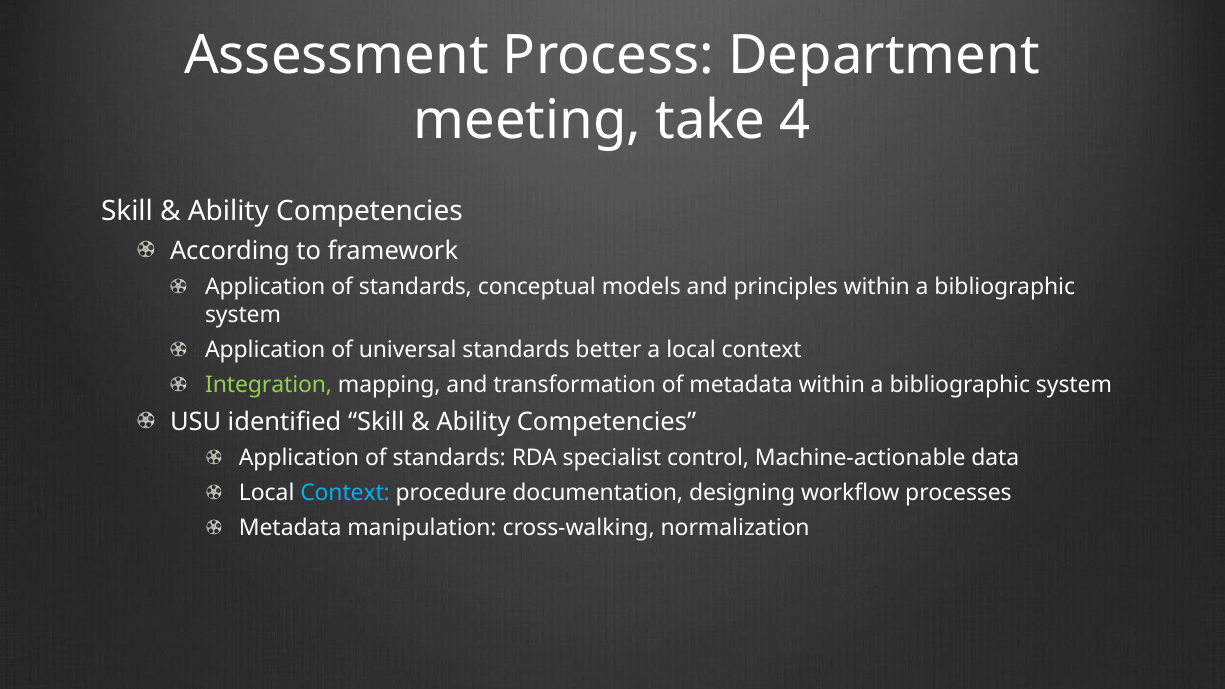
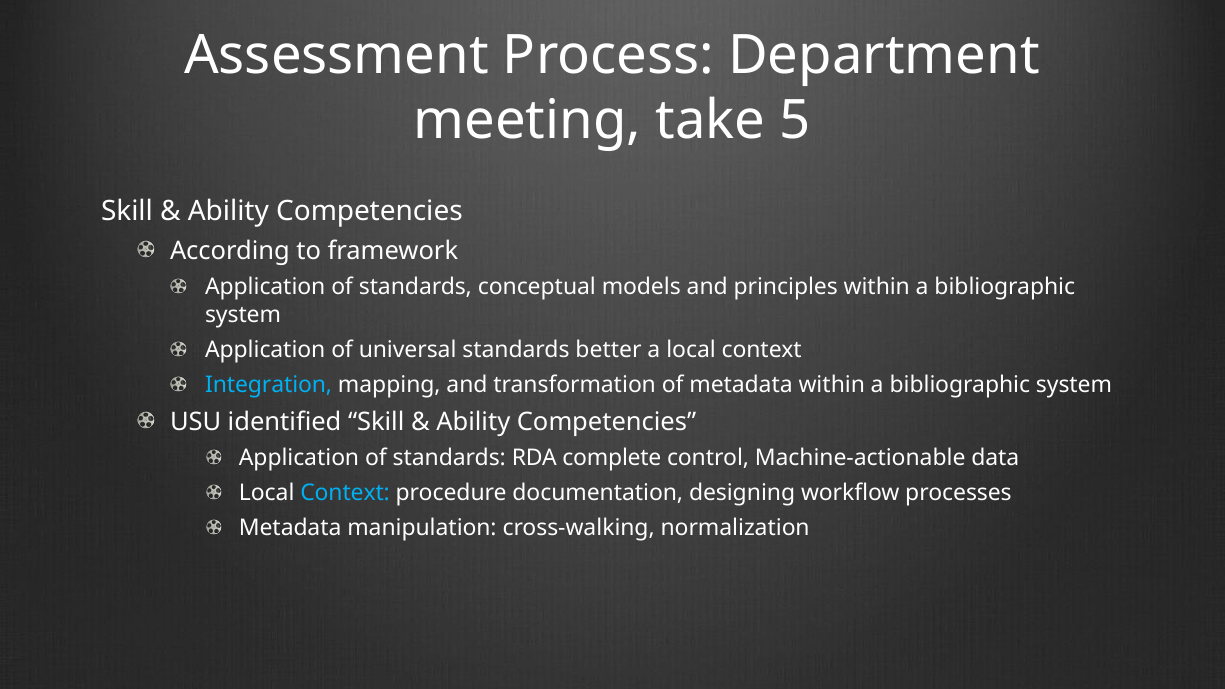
4: 4 -> 5 (795, 120)
Integration colour: light green -> light blue (269, 385)
specialist: specialist -> complete (612, 458)
